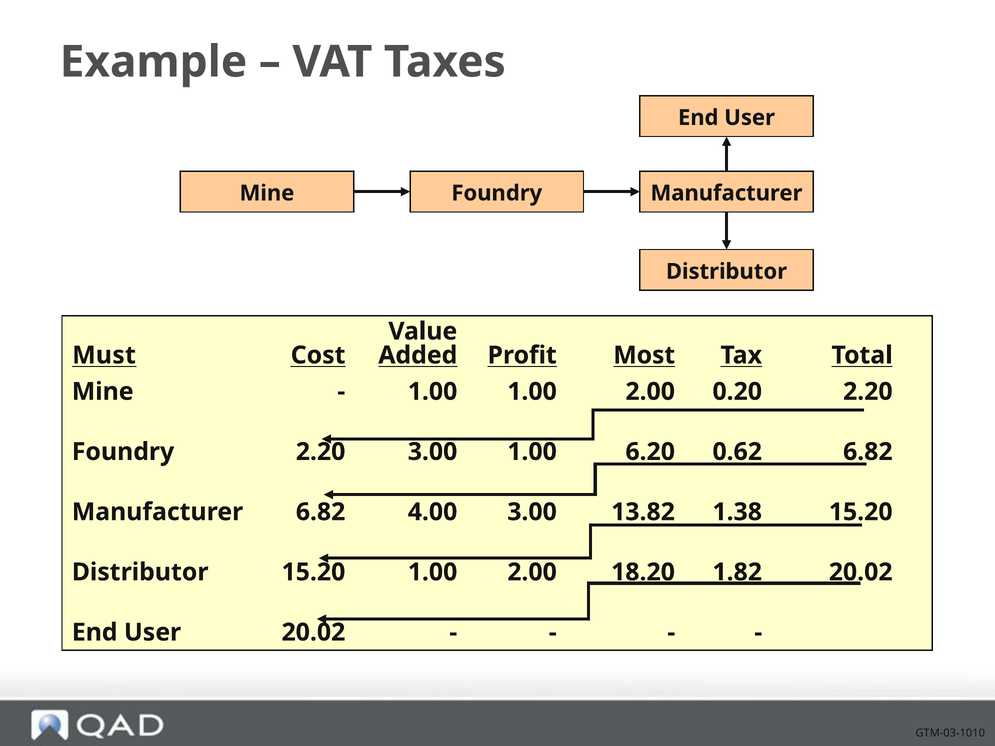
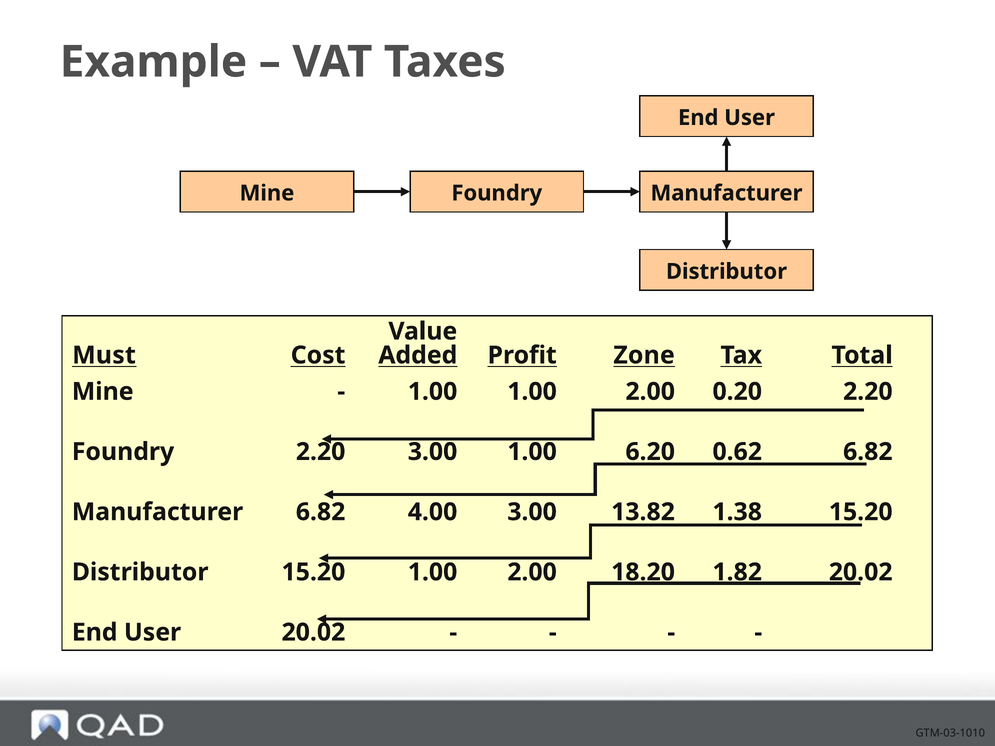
Most: Most -> Zone (644, 355)
